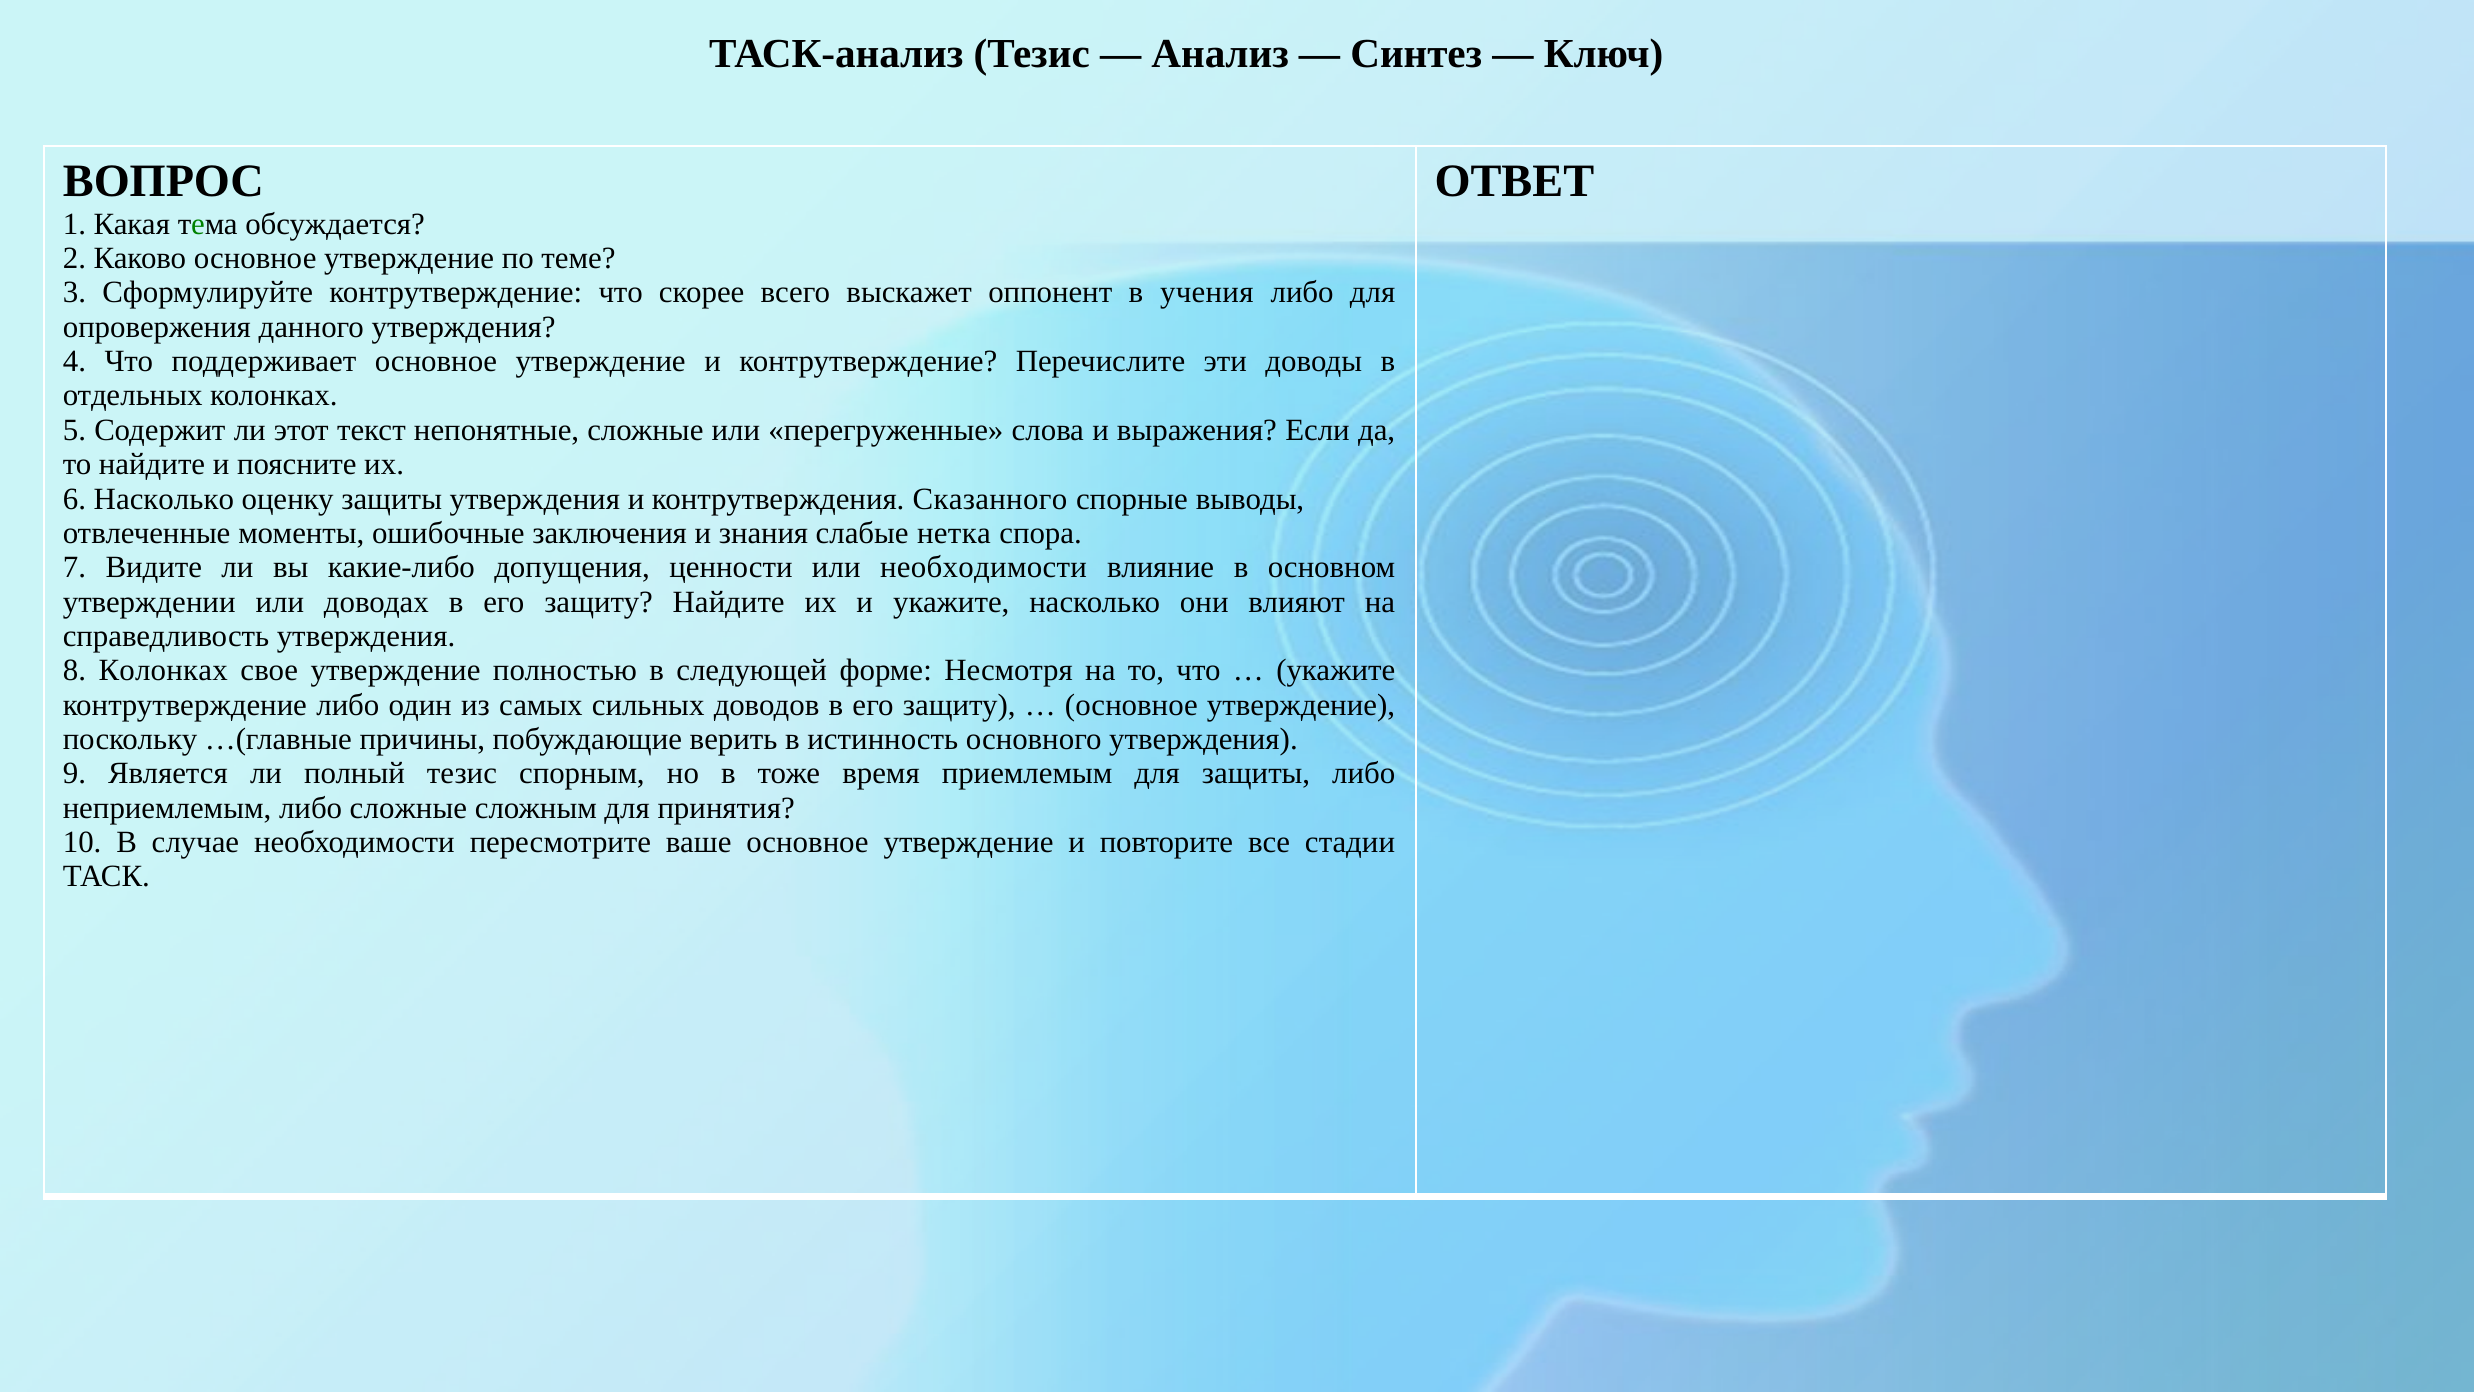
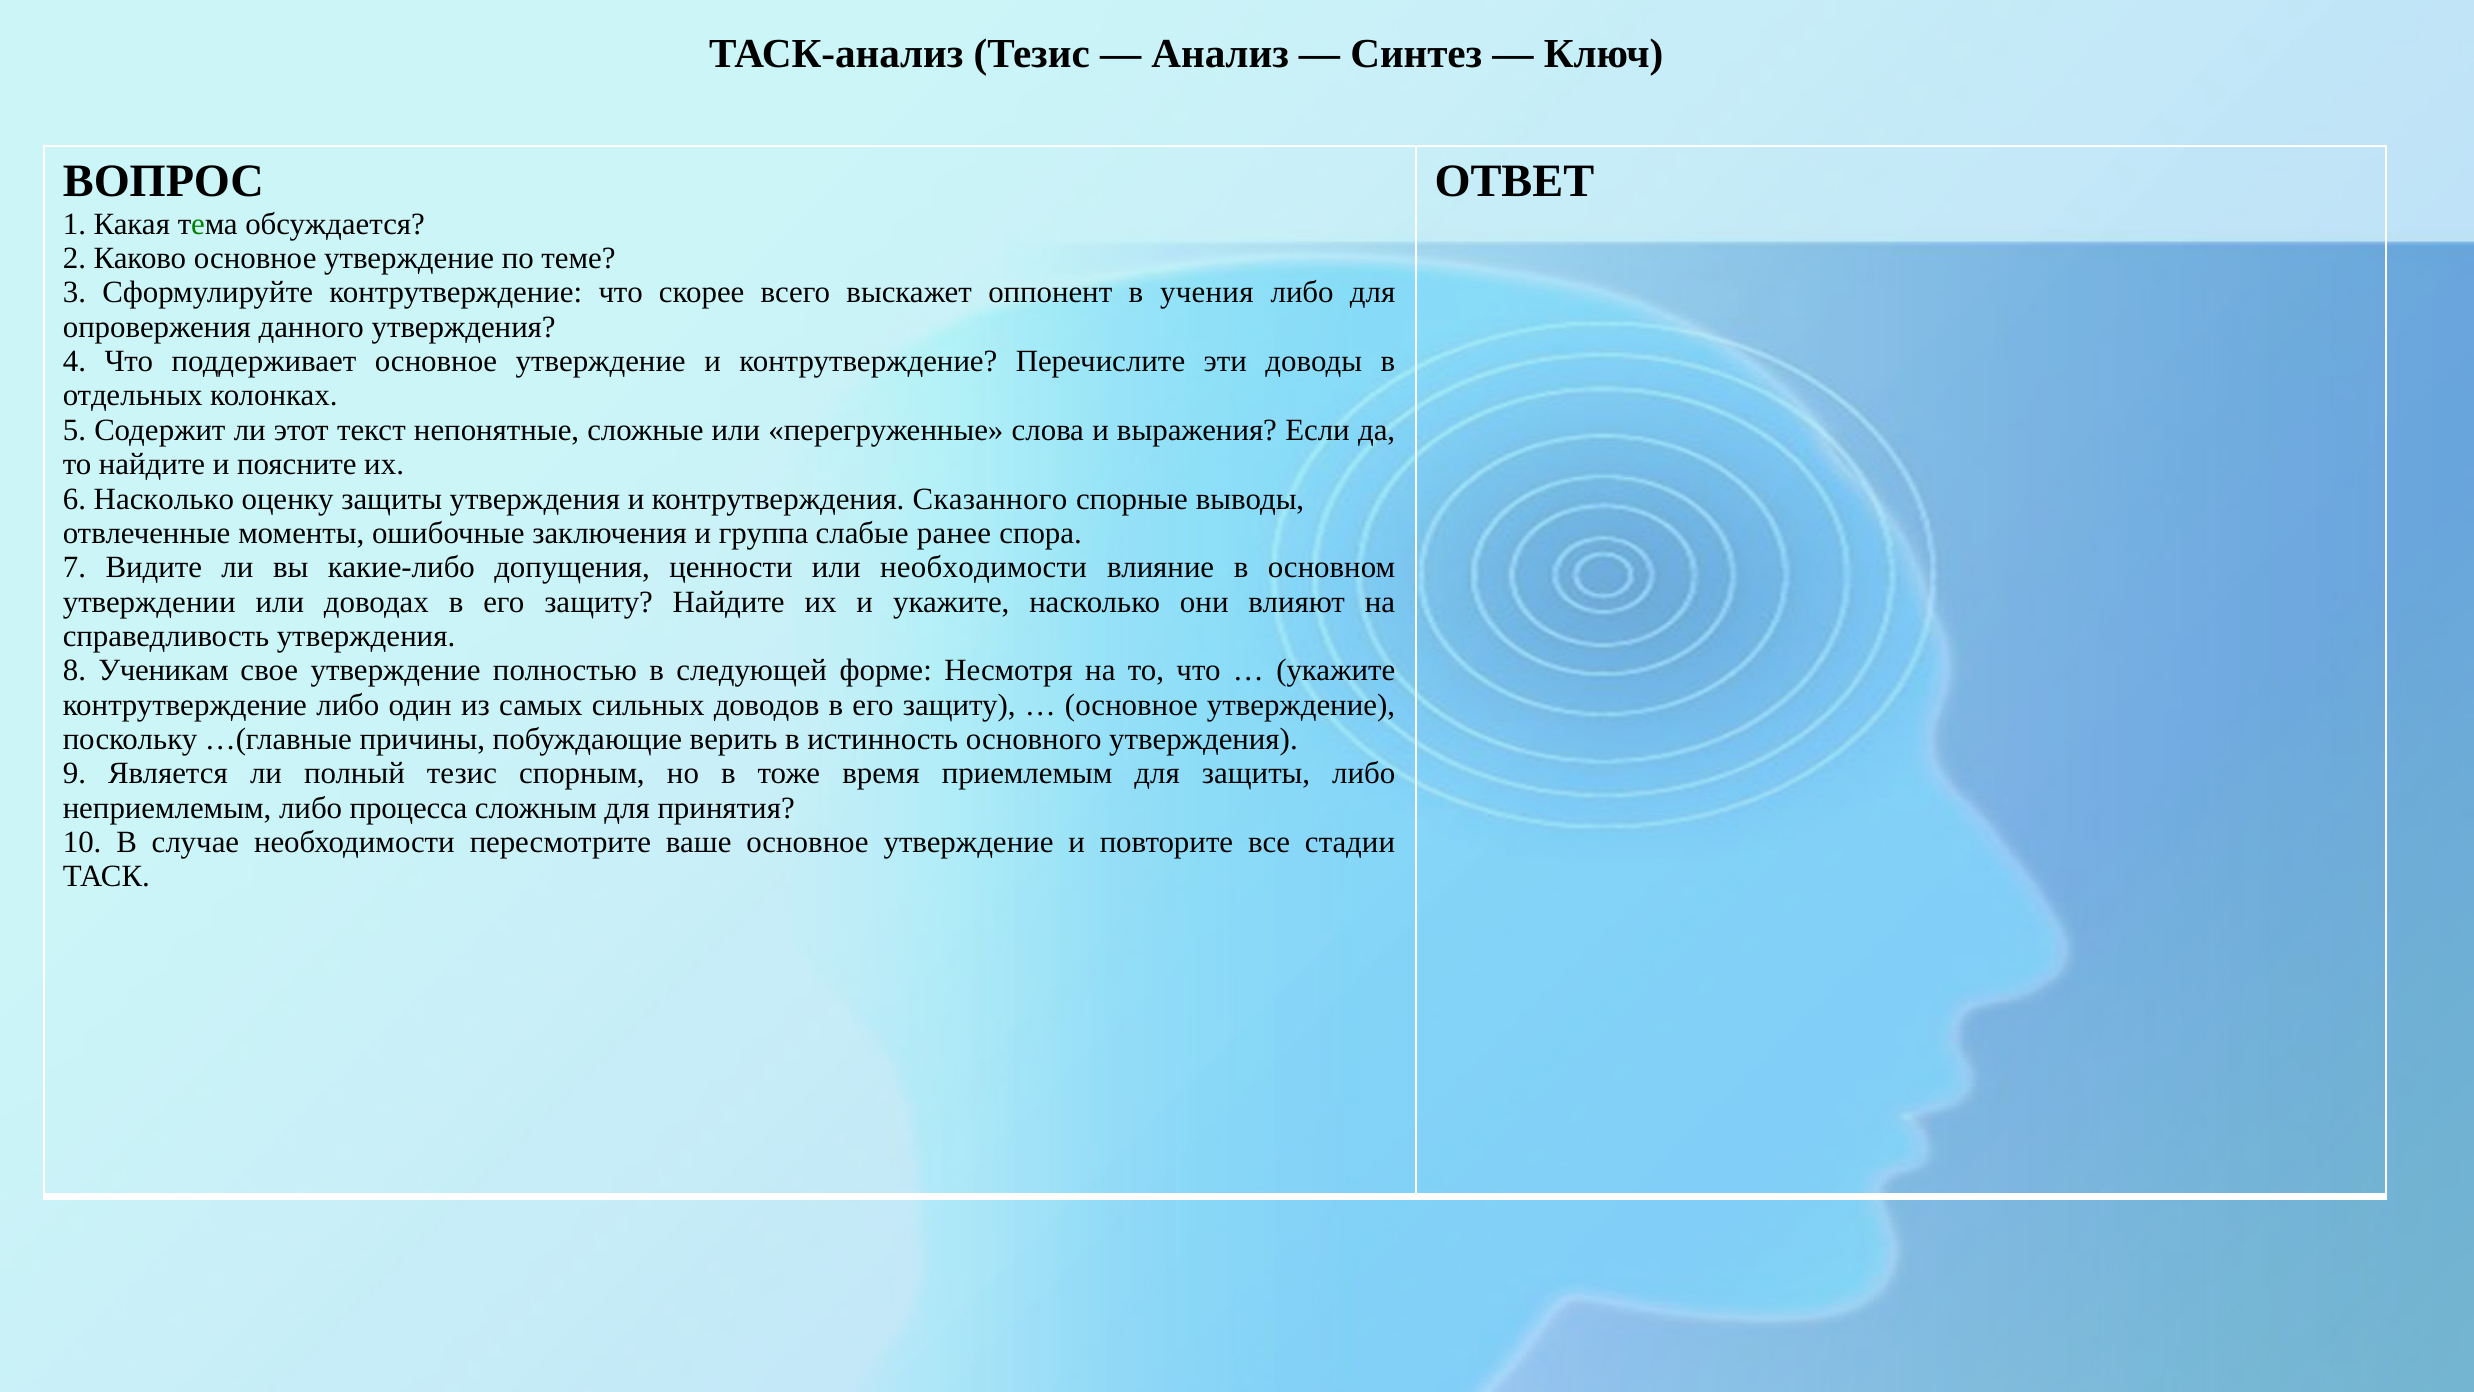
знания: знания -> группа (764, 533)
нетка: нетка -> ранее (954, 533)
8 Колонках: Колонках -> Ученикам (163, 670)
либо сложные: сложные -> процесса (409, 808)
